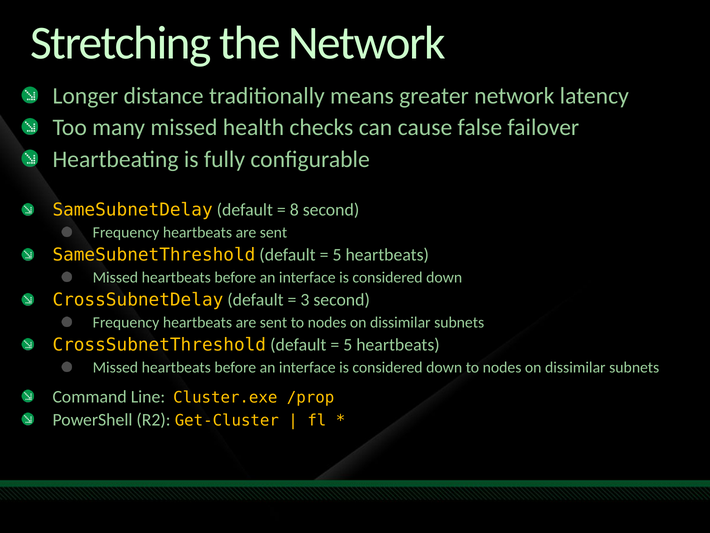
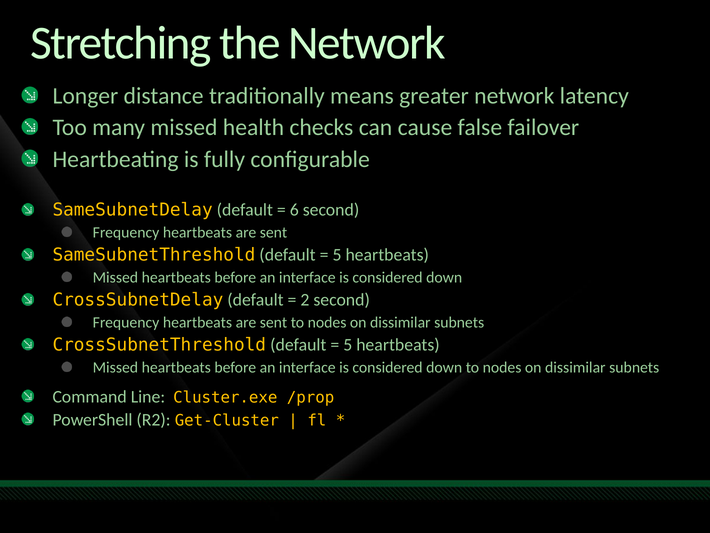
8: 8 -> 6 (294, 210)
3: 3 -> 2 (305, 300)
